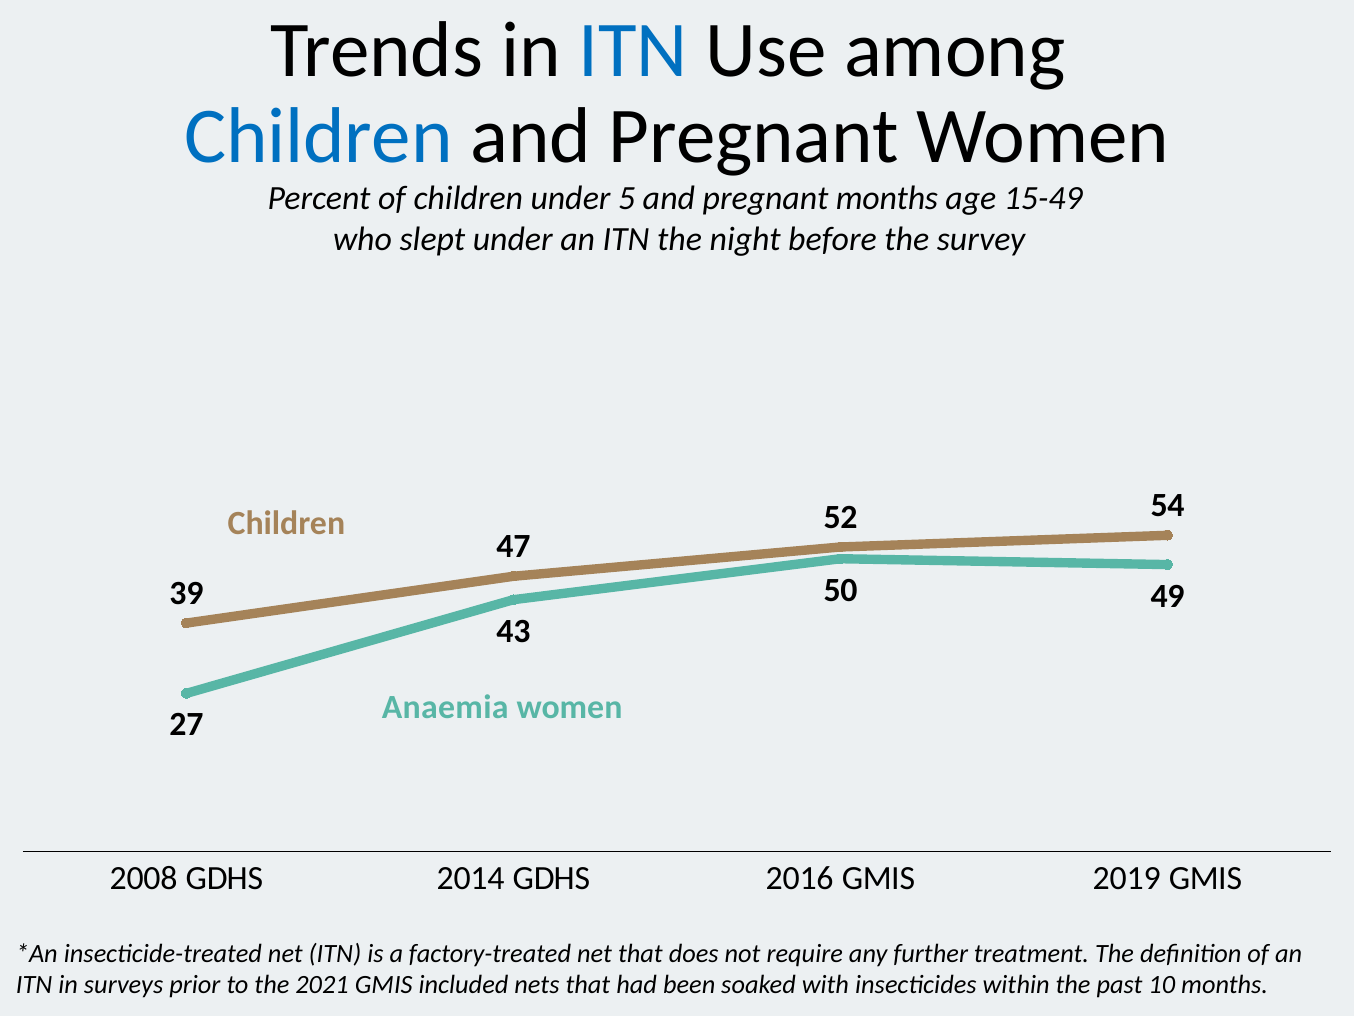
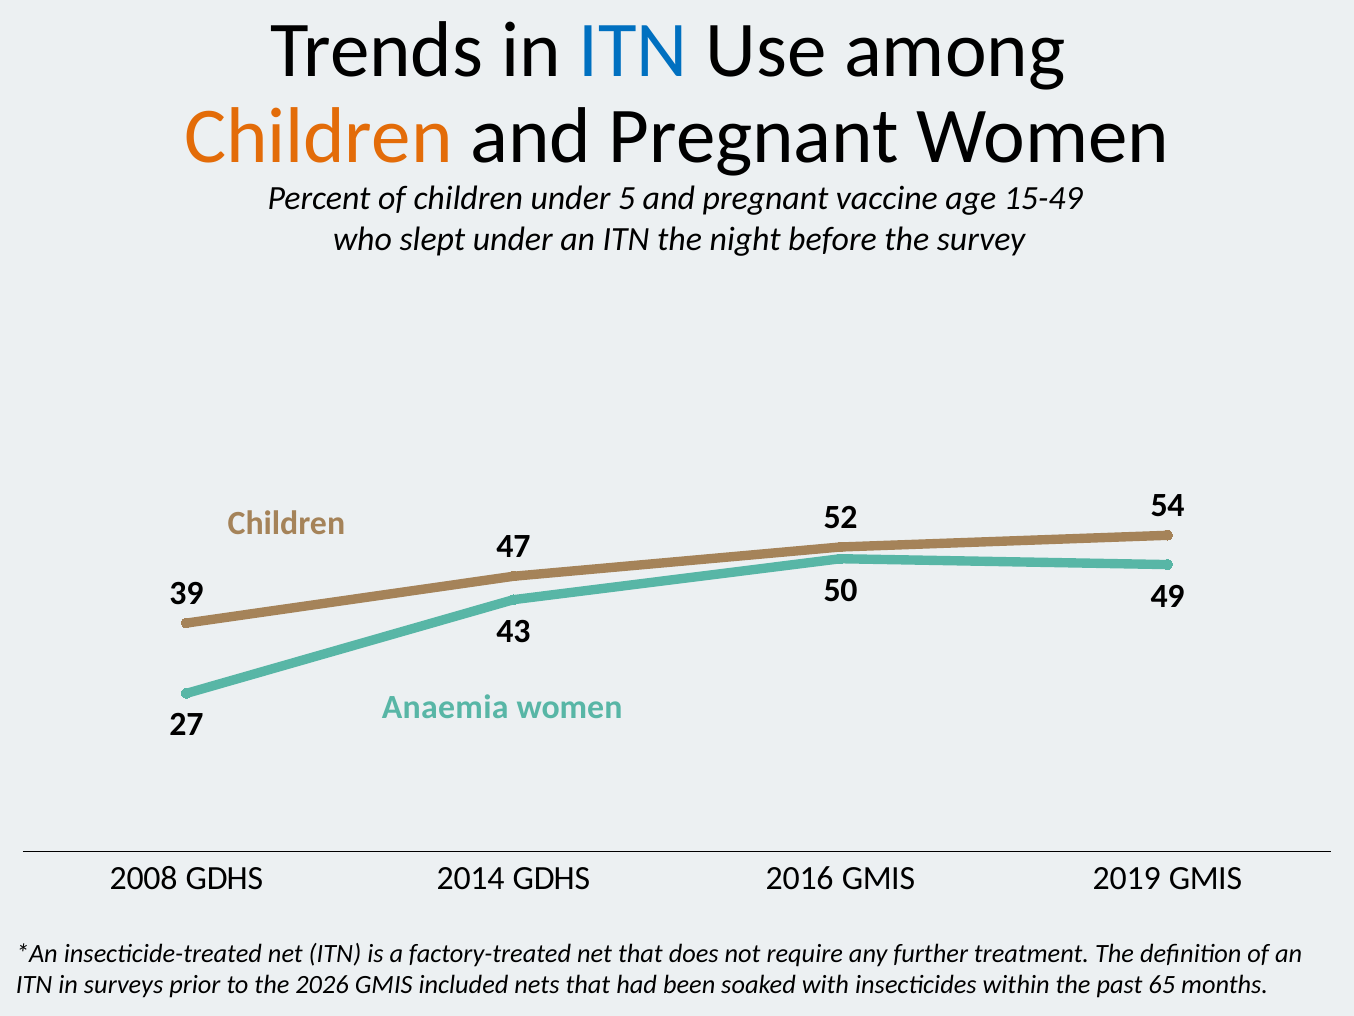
Children colour: blue -> orange (318, 136)
pregnant months: months -> vaccine (887, 199)
2021: 2021 -> 2026 (322, 985)
10: 10 -> 65 (1162, 985)
